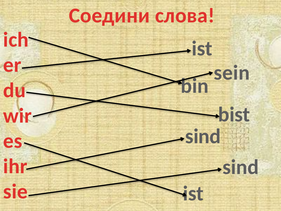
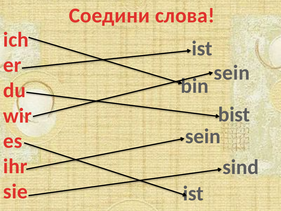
sind: sind -> sein (203, 136)
